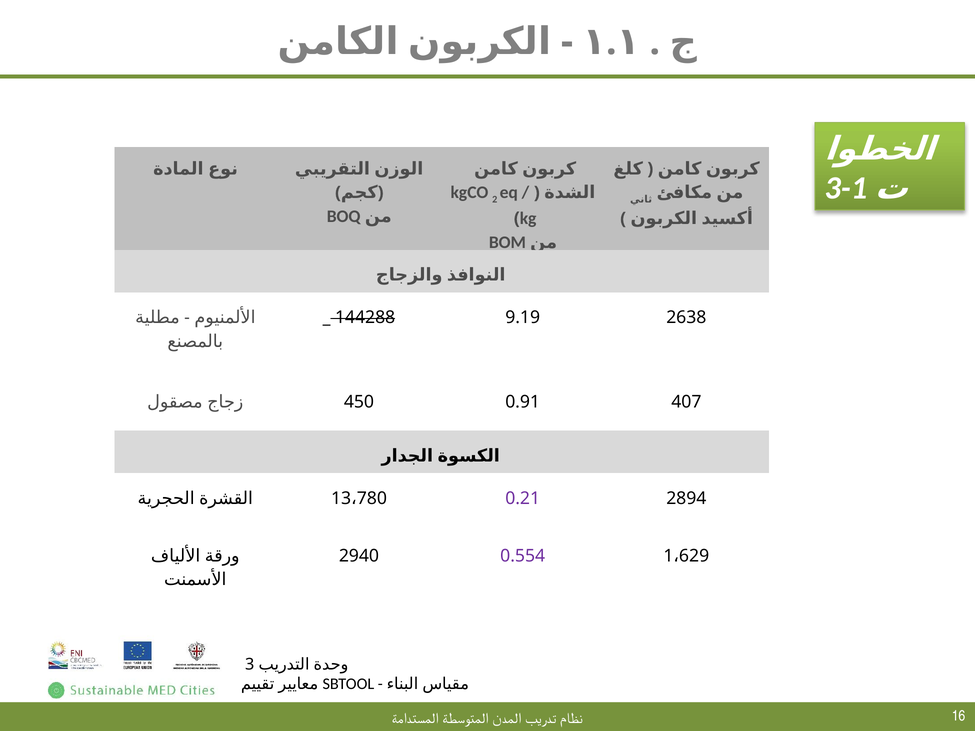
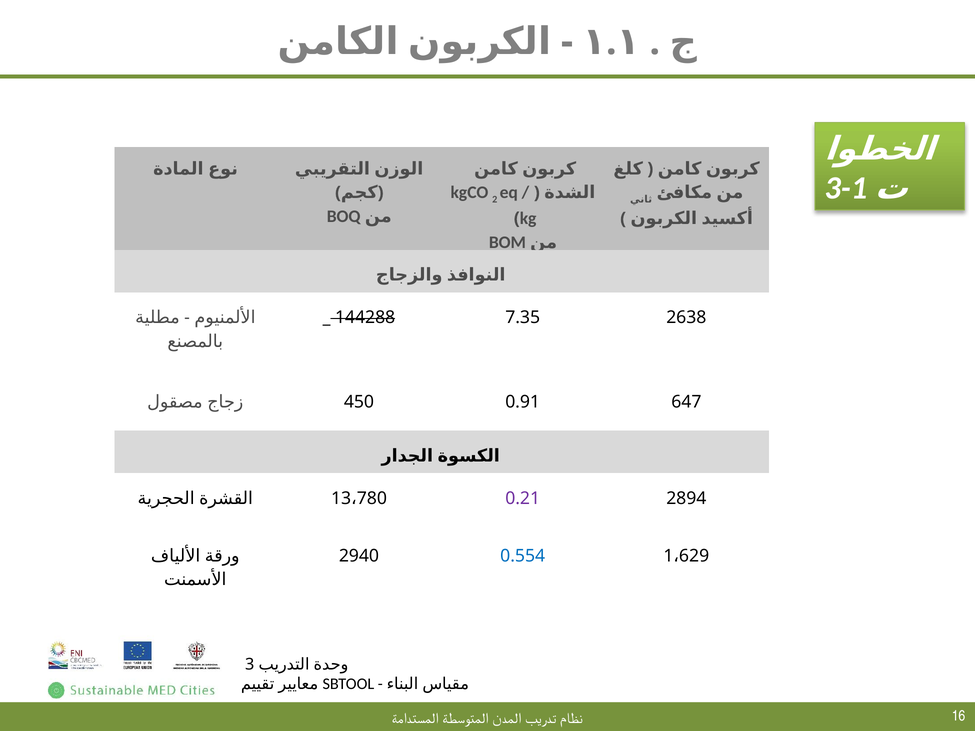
9.19: 9.19 -> 7.35 (523, 318)
407: 407 -> 647 (686, 402)
0.554 colour: purple -> blue (523, 556)
